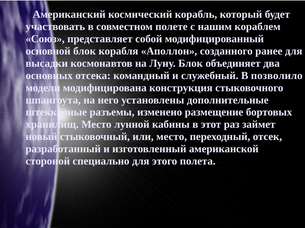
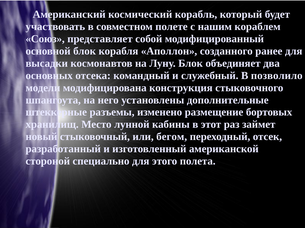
или место: место -> бегом (172, 137)
